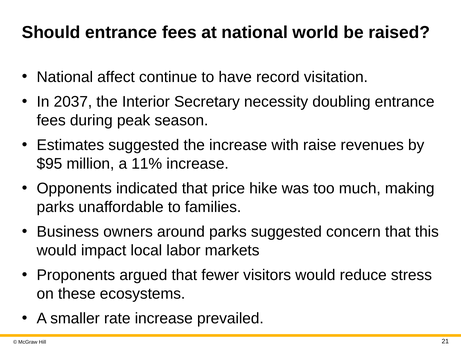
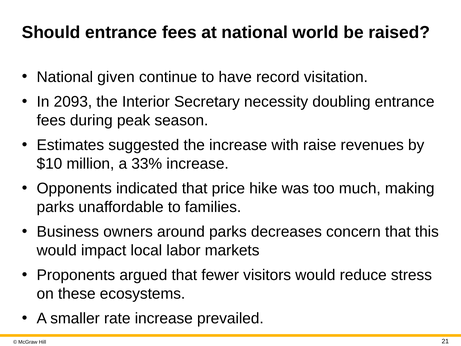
affect: affect -> given (116, 77)
2037: 2037 -> 2093 (73, 102)
$95: $95 -> $10 (49, 164)
11%: 11% -> 33% (147, 164)
parks suggested: suggested -> decreases (286, 232)
